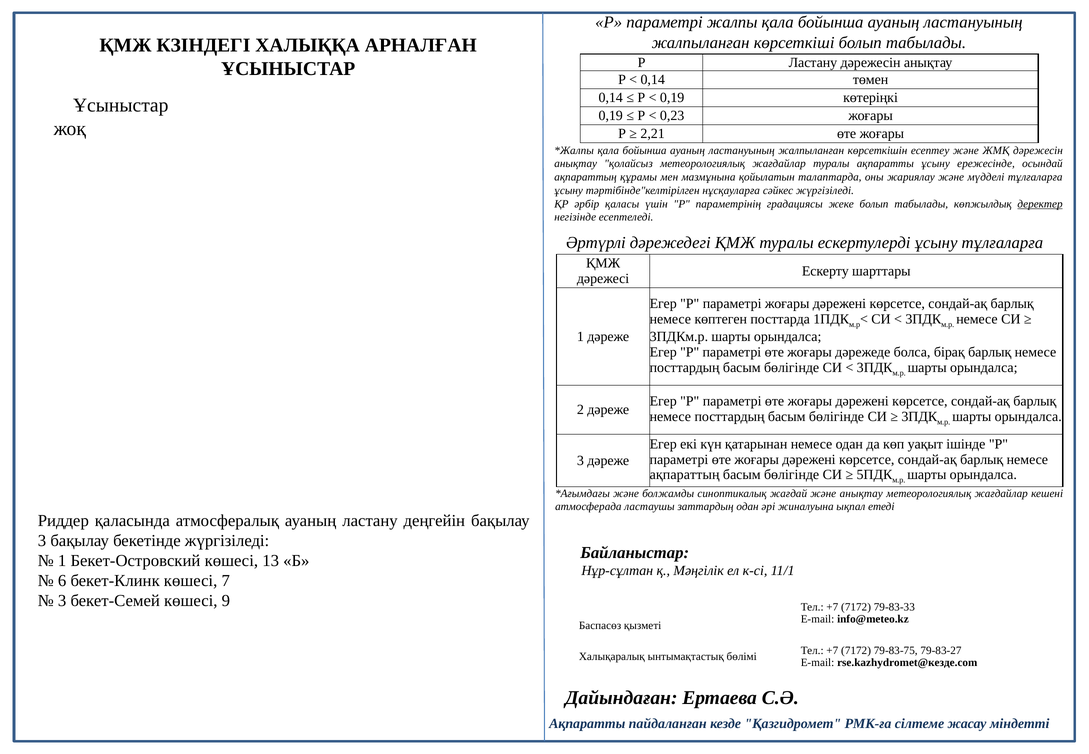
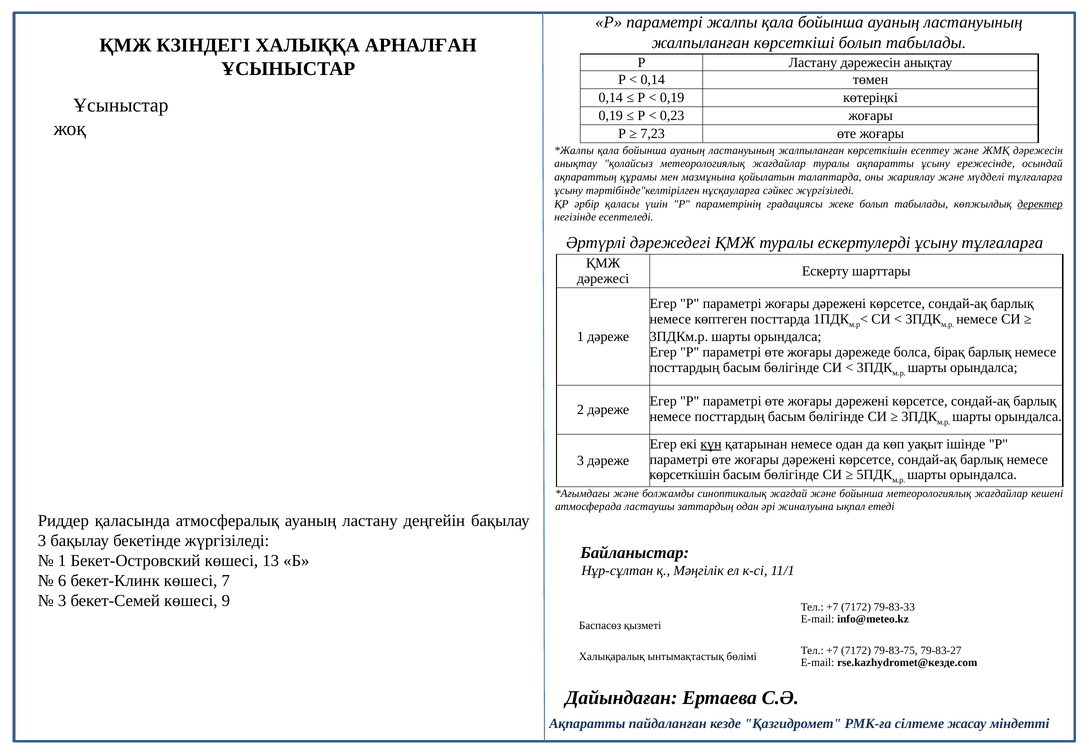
2,21: 2,21 -> 7,23 (653, 134)
күн underline: none -> present (711, 444)
ақпараттың: ақпараттың -> көрсеткішін (685, 475)
және анықтау: анықтау -> бойынша (861, 493)
